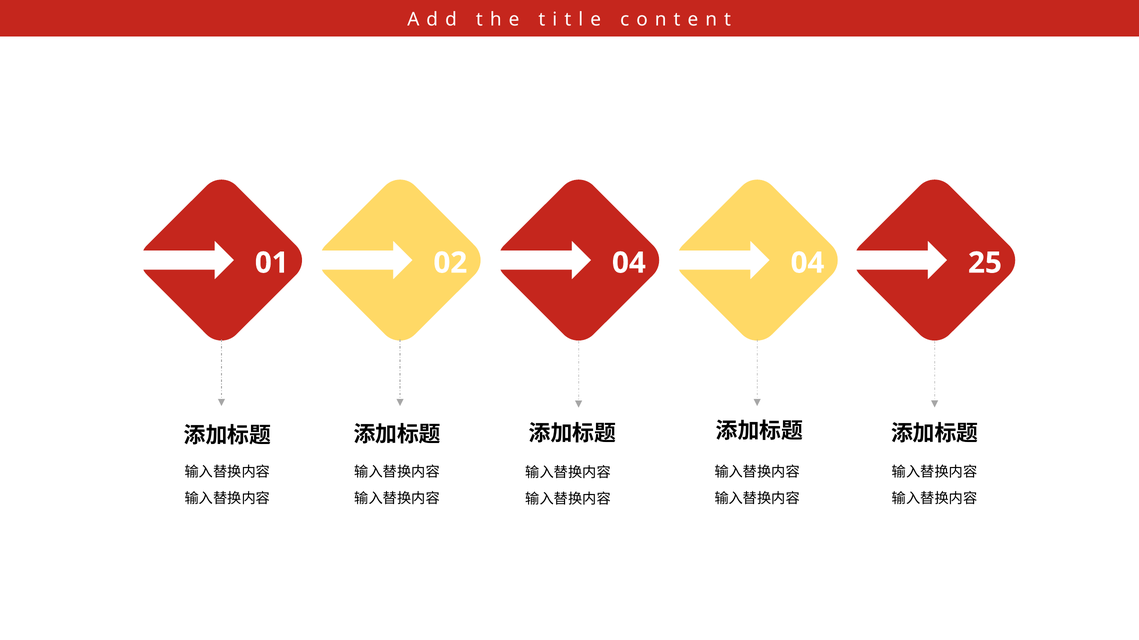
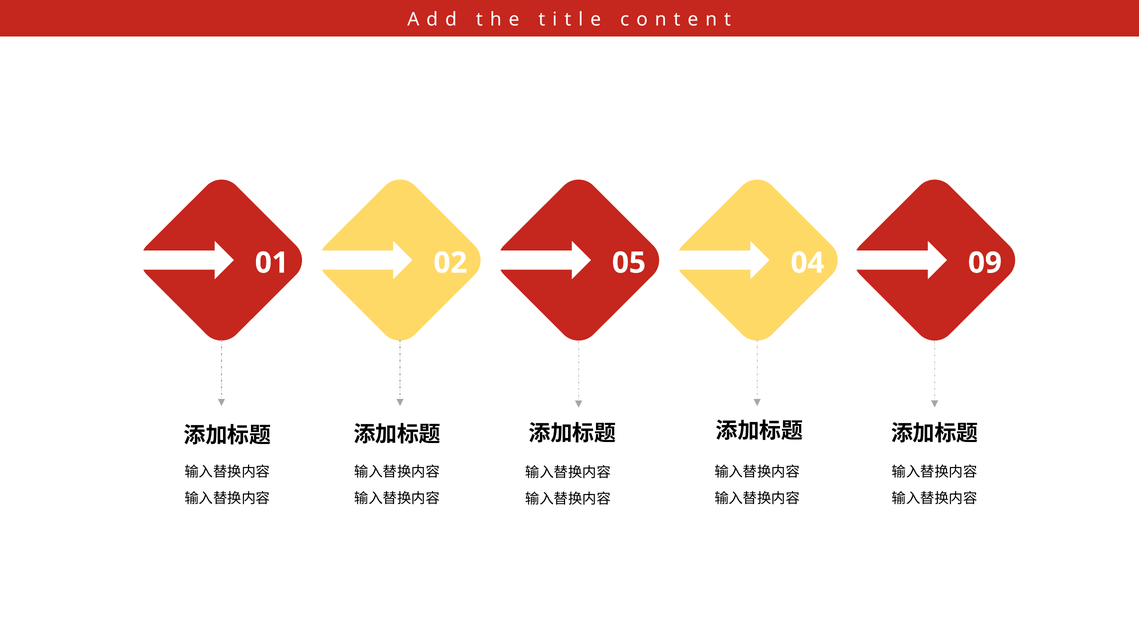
02 04: 04 -> 05 (629, 263)
25: 25 -> 09 (985, 263)
